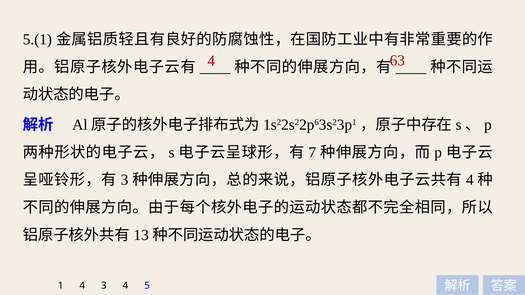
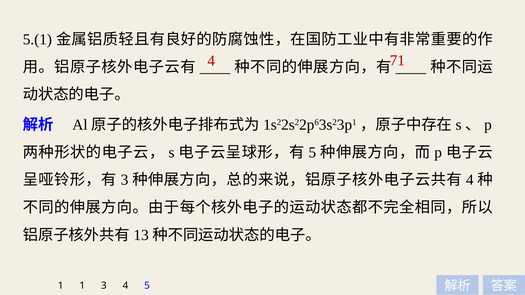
63: 63 -> 71 (397, 61)
7: 7 -> 5 (312, 153)
1 4: 4 -> 1 (82, 286)
